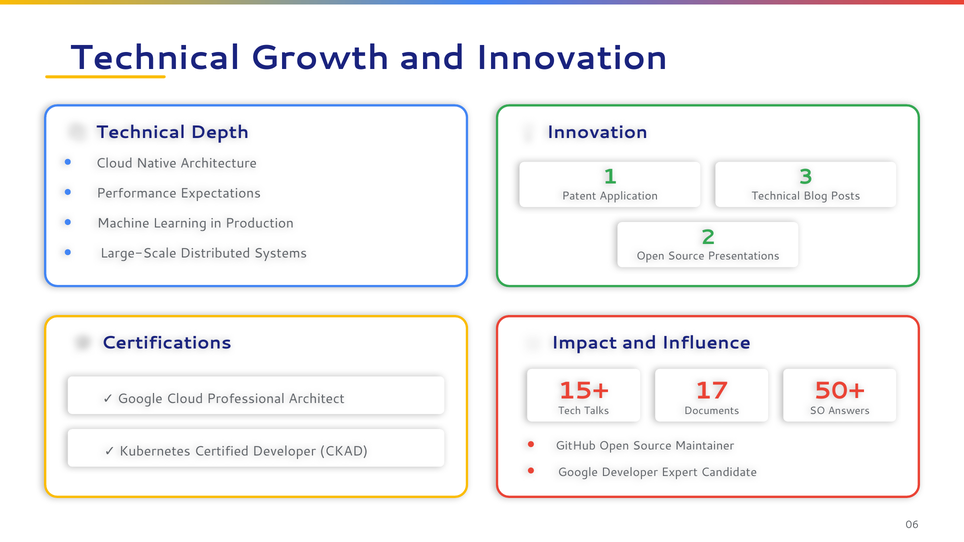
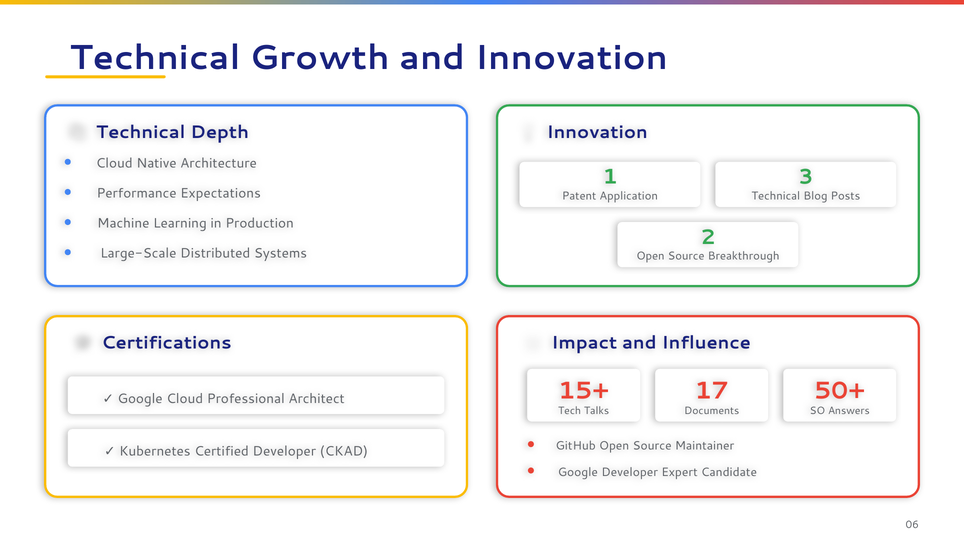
Presentations: Presentations -> Breakthrough (744, 256)
